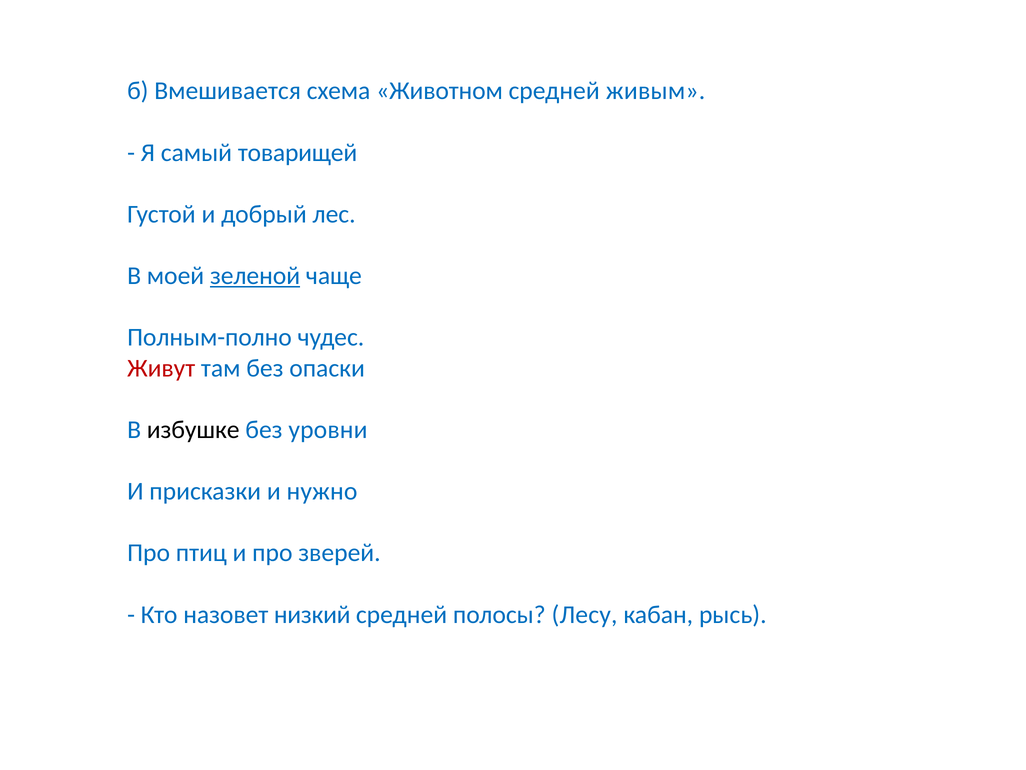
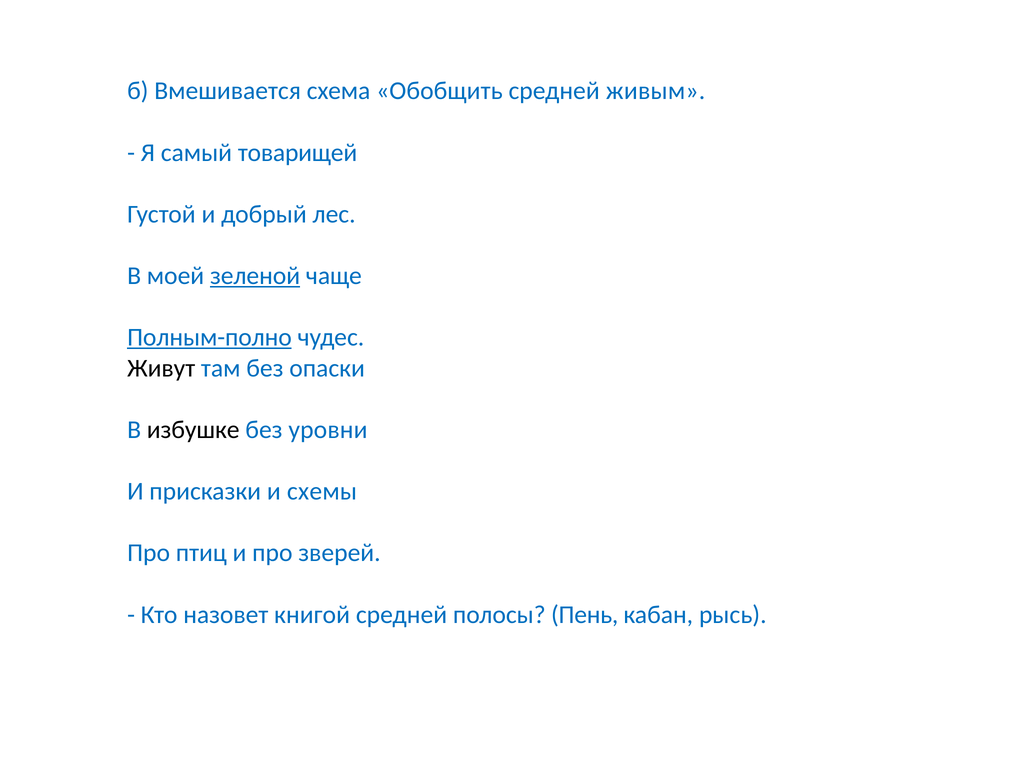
Животном: Животном -> Обобщить (439, 91)
Полным-полно underline: none -> present (209, 337)
Живут colour: red -> black (161, 368)
нужно: нужно -> схемы (322, 491)
низкий: низкий -> книгой (312, 614)
Лесу: Лесу -> Пень (585, 614)
